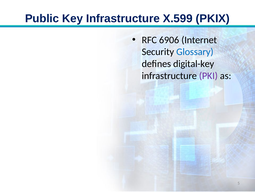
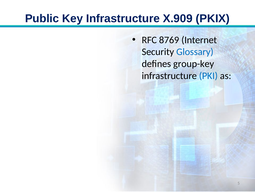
X.599: X.599 -> X.909 (178, 18)
6906: 6906 -> 8769 (169, 40)
digital-key: digital-key -> group-key (194, 64)
PKI colour: purple -> blue (208, 75)
